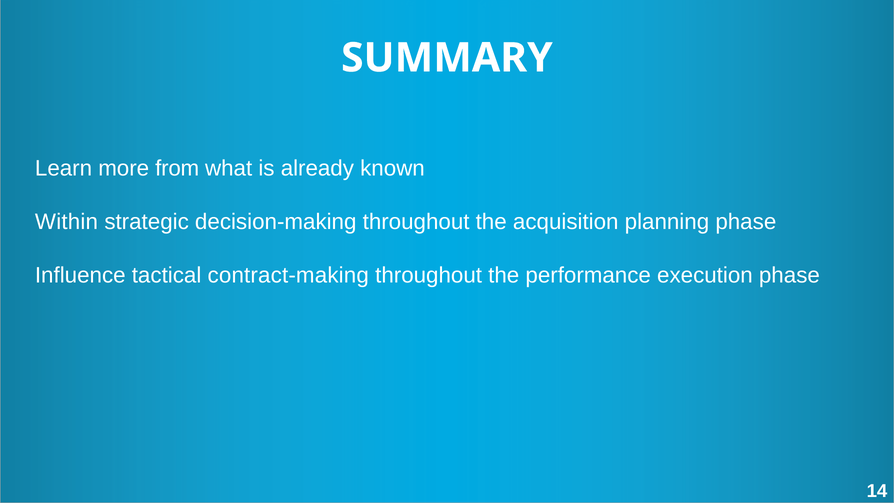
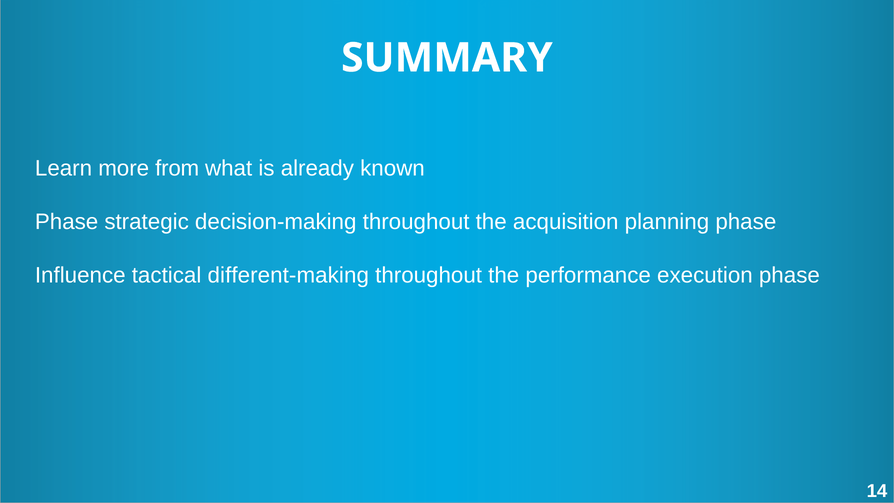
Within: Within -> Phase (67, 222)
contract-making: contract-making -> different-making (288, 275)
